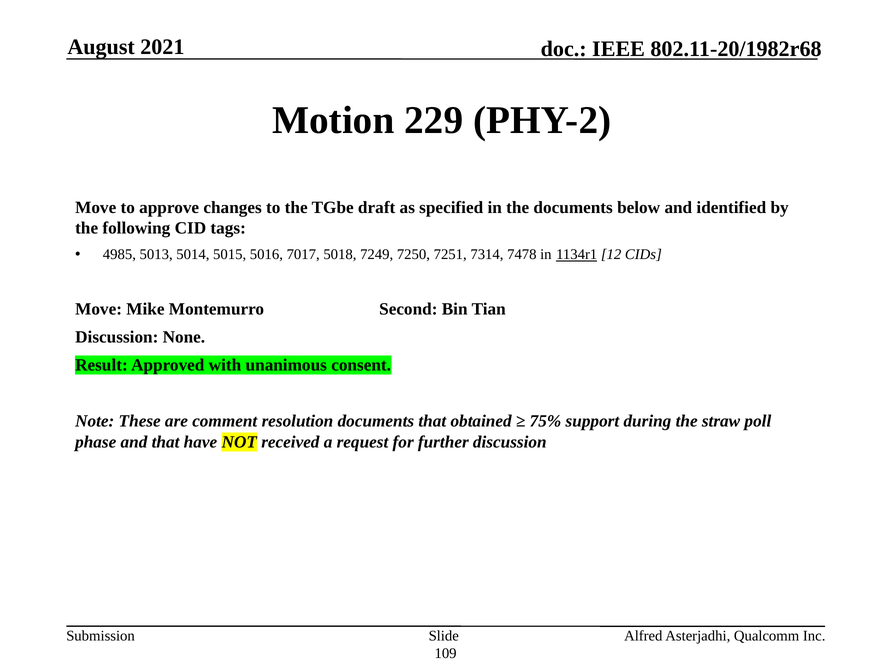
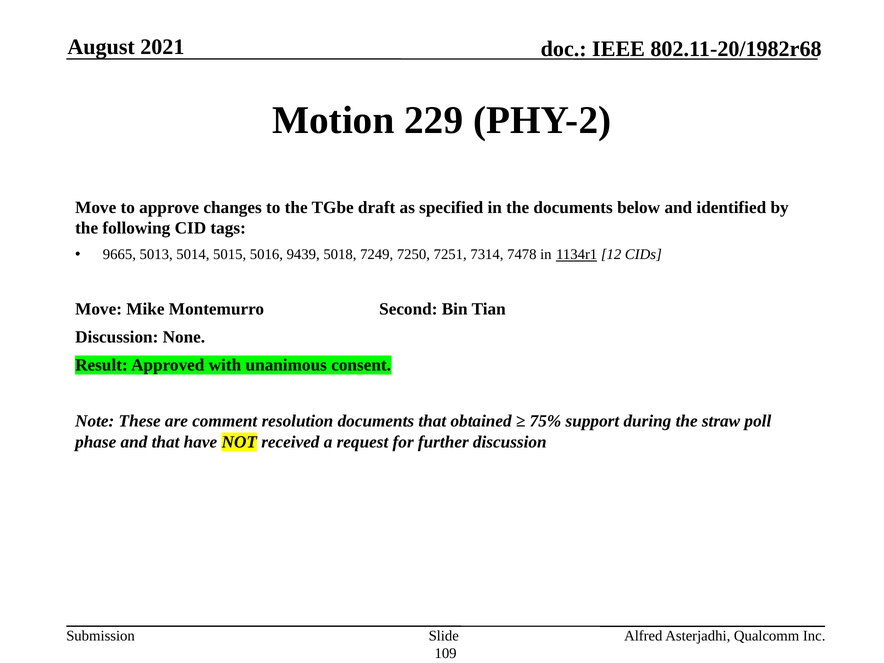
4985: 4985 -> 9665 (119, 254)
7017: 7017 -> 9439 (303, 254)
